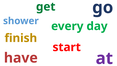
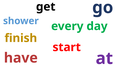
get colour: green -> black (46, 7)
